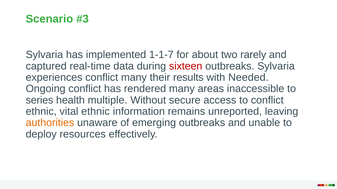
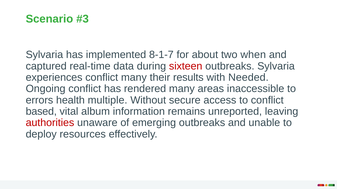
1-1-7: 1-1-7 -> 8-1-7 (161, 55)
rarely: rarely -> when (253, 55)
series: series -> errors (39, 100)
ethnic: ethnic -> based (41, 112)
vital ethnic: ethnic -> album (96, 112)
authorities colour: orange -> red (50, 123)
